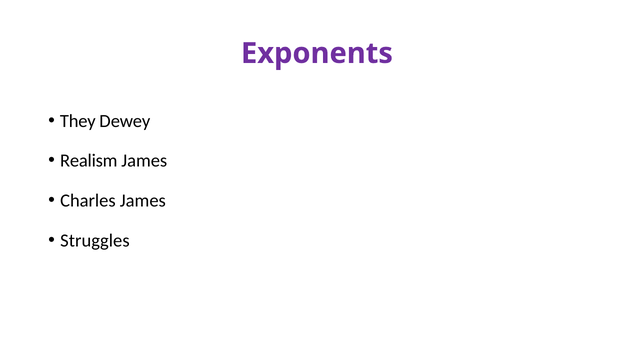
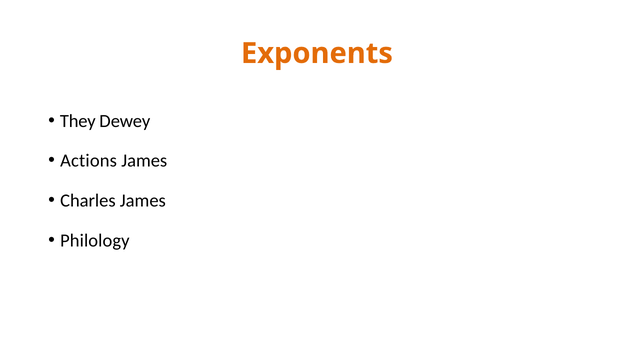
Exponents colour: purple -> orange (317, 53)
Realism: Realism -> Actions (89, 161)
Struggles: Struggles -> Philology (95, 241)
